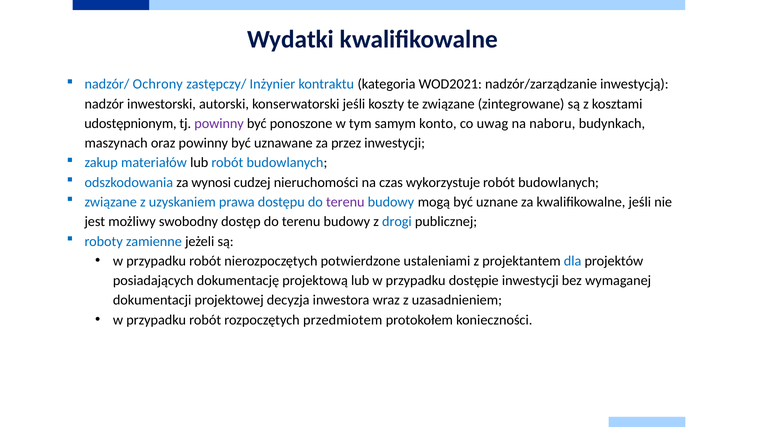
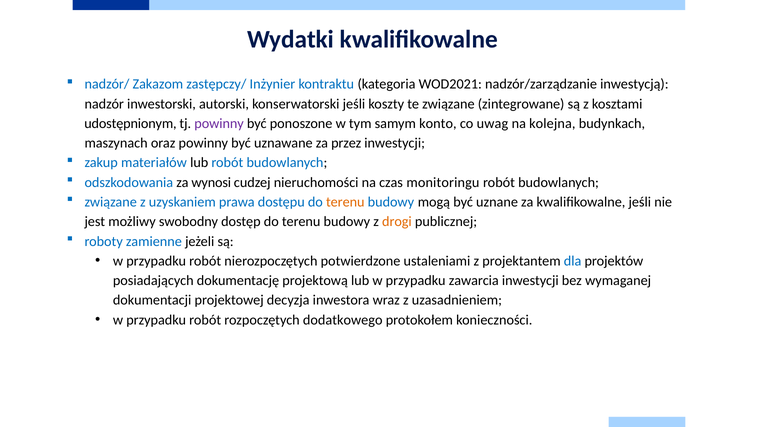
Ochrony: Ochrony -> Zakazom (158, 84)
naboru: naboru -> kolejna (552, 123)
wykorzystuje: wykorzystuje -> monitoringu (443, 182)
terenu colour: purple -> orange (345, 202)
drogi colour: blue -> orange (397, 221)
dostępie: dostępie -> zawarcia (474, 280)
przedmiotem: przedmiotem -> dodatkowego (343, 319)
